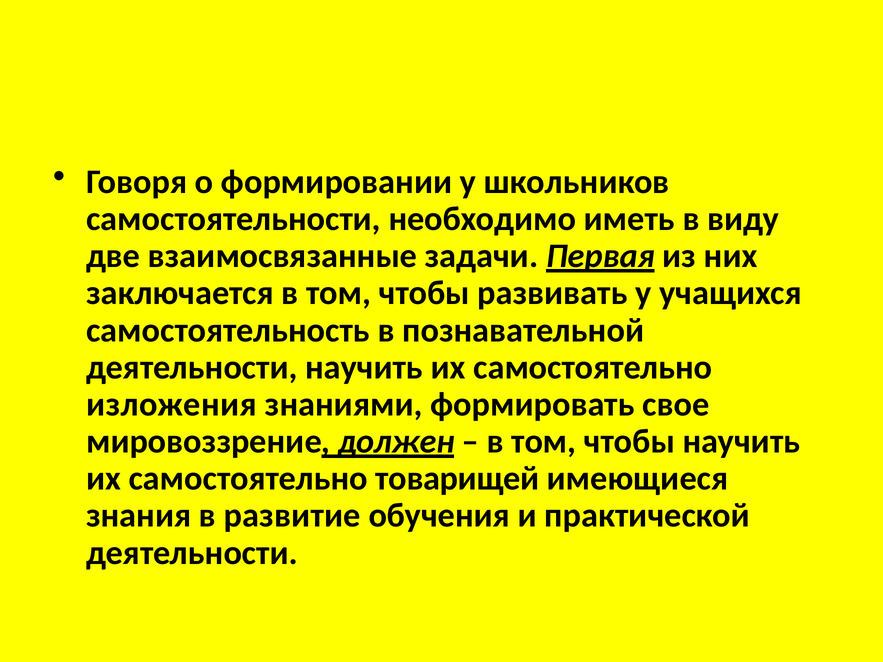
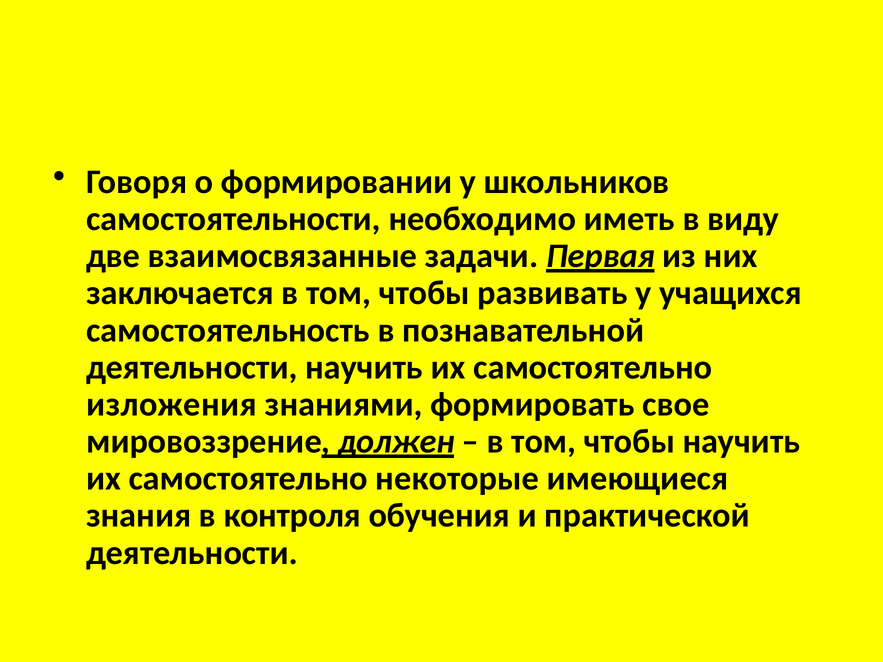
товарищей: товарищей -> некоторые (457, 479)
развитие: развитие -> контроля (292, 516)
